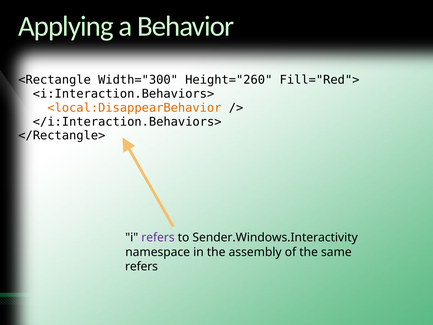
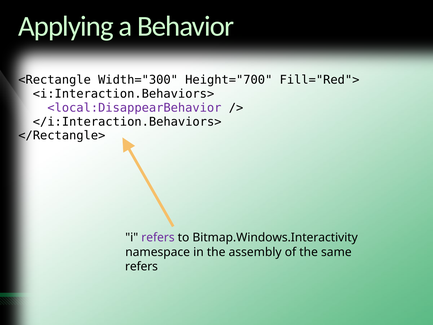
Height="260: Height="260 -> Height="700 (229, 80)
<local:DisappearBehavior colour: orange -> purple (134, 108)
Sender.Windows.Interactivity: Sender.Windows.Interactivity -> Bitmap.Windows.Interactivity (275, 237)
